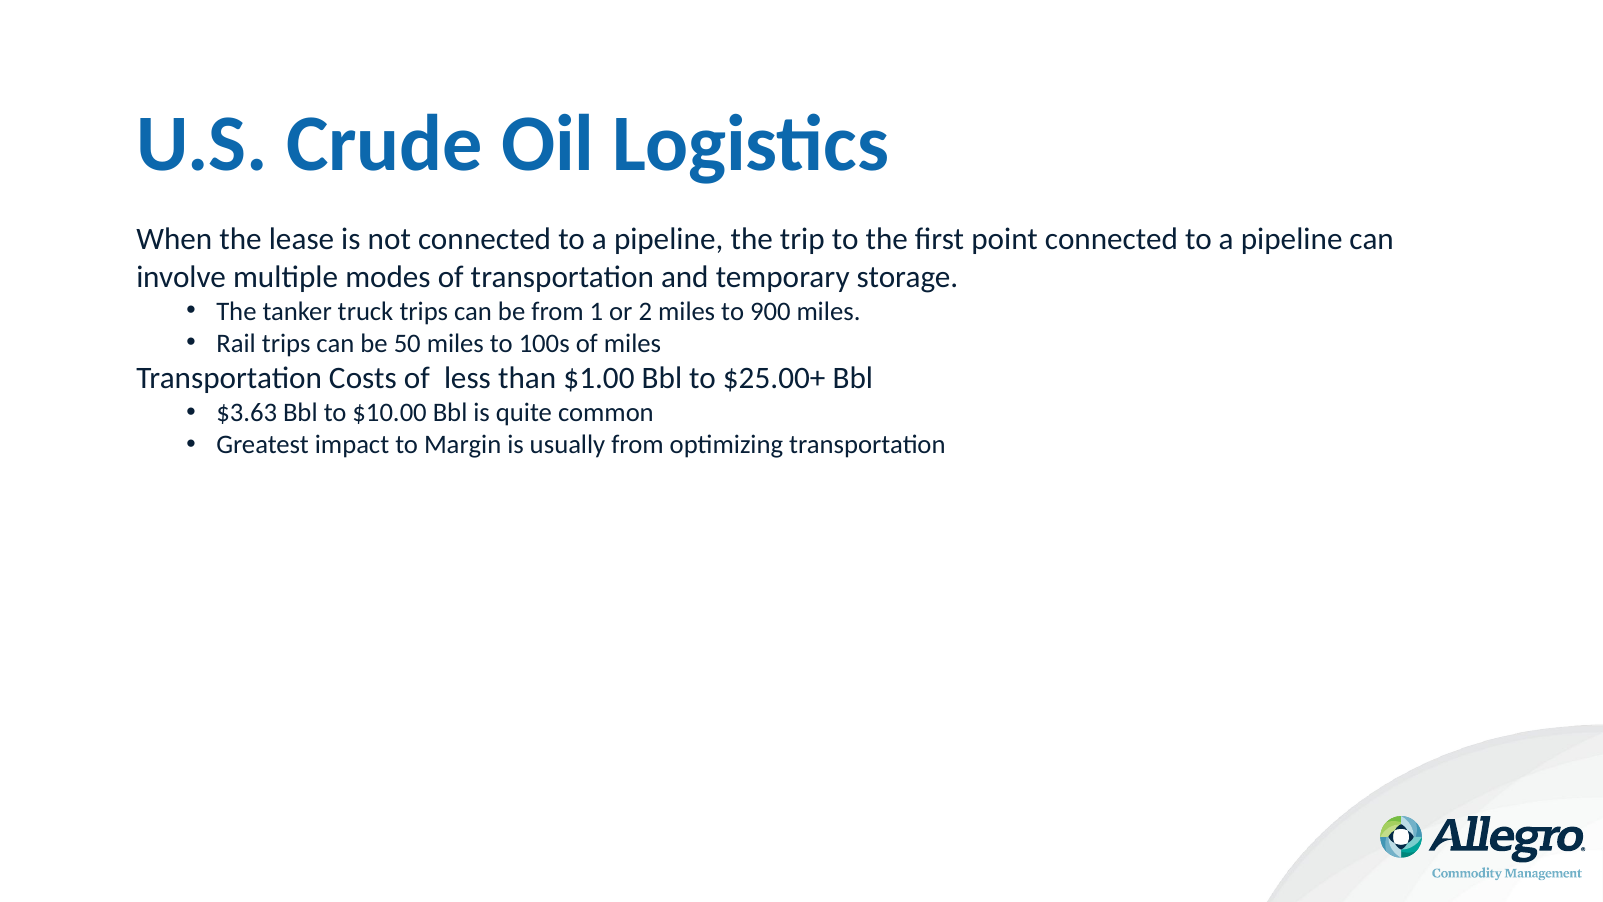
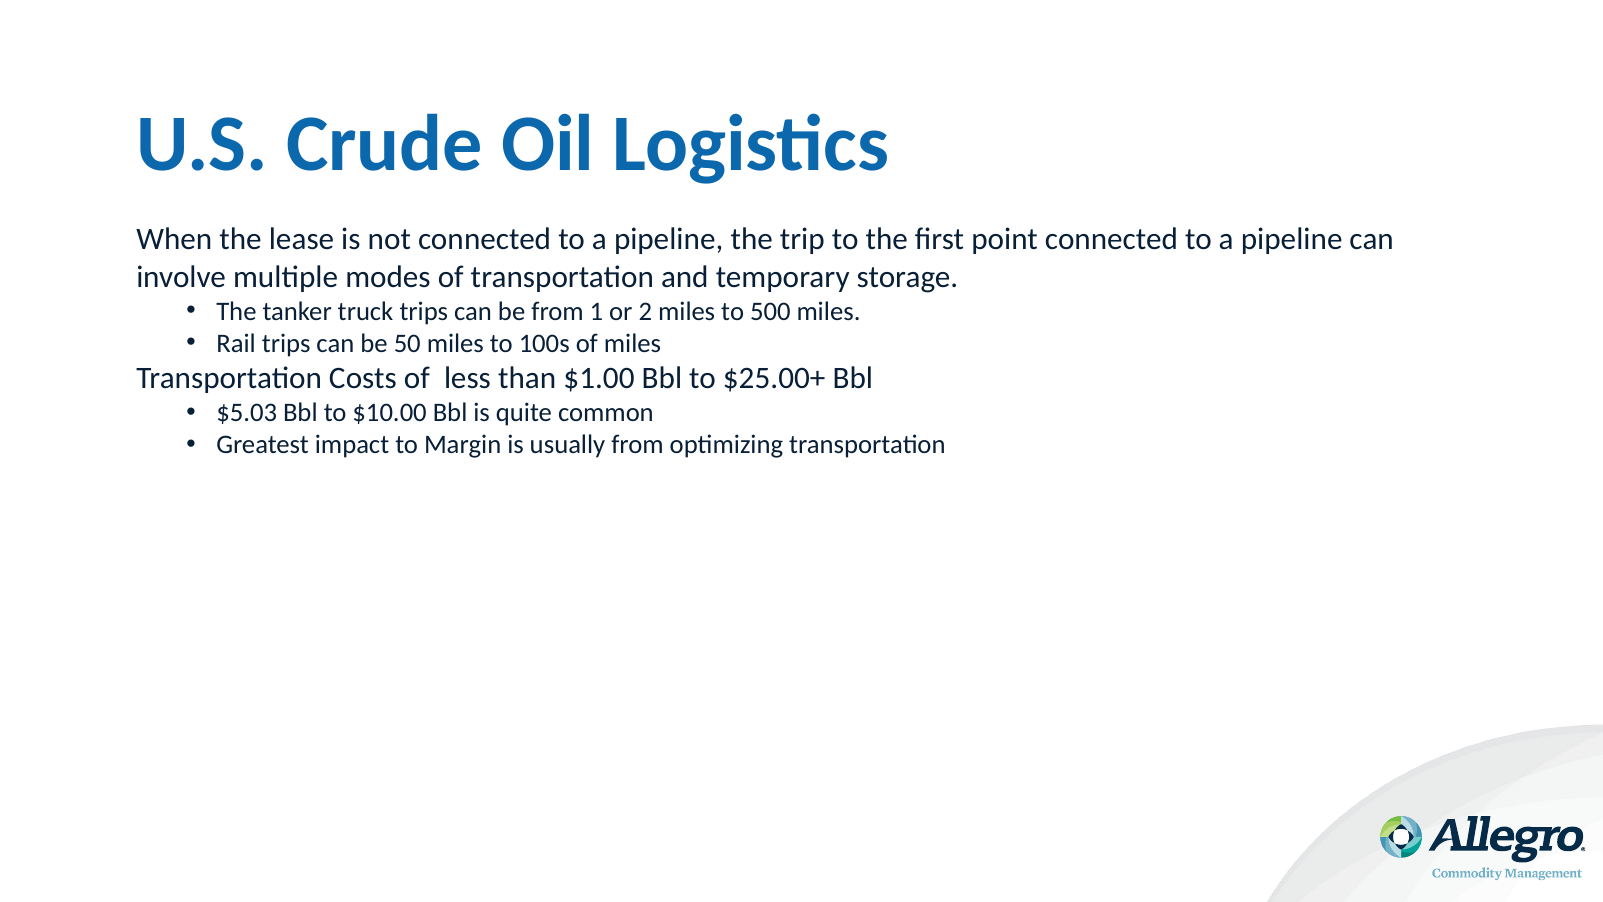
900: 900 -> 500 (770, 311)
$3.63: $3.63 -> $5.03 (247, 413)
